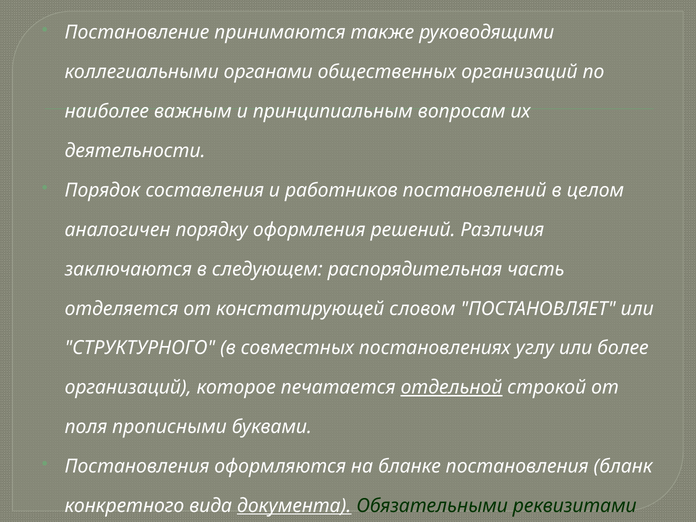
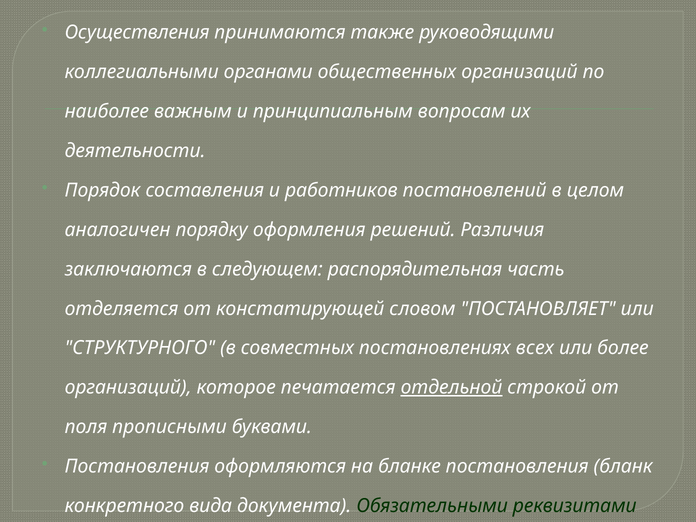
Постановление: Постановление -> Осуществления (137, 33)
углу: углу -> всех (535, 348)
документа underline: present -> none (294, 506)
